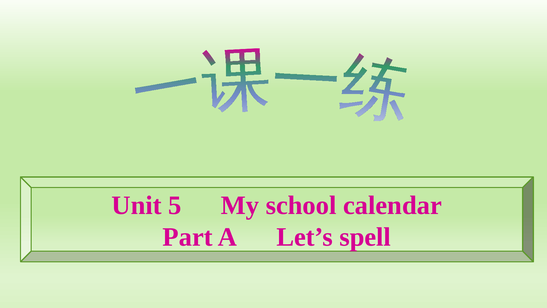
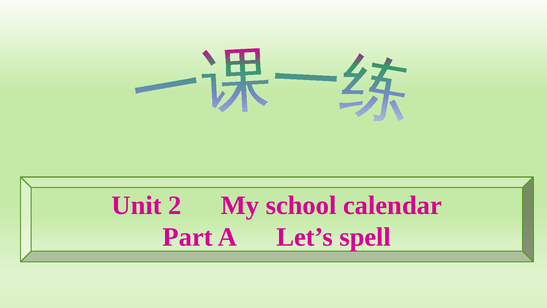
5: 5 -> 2 (175, 205)
